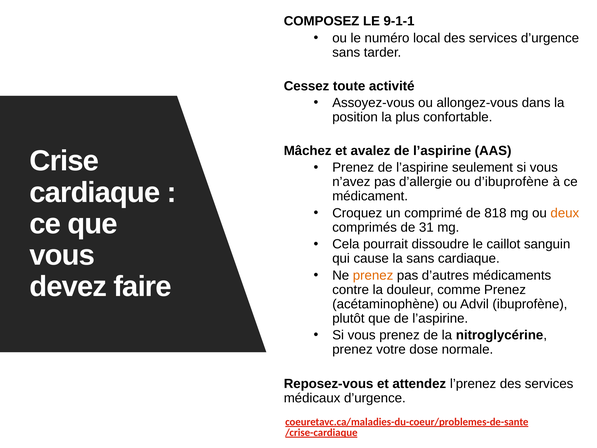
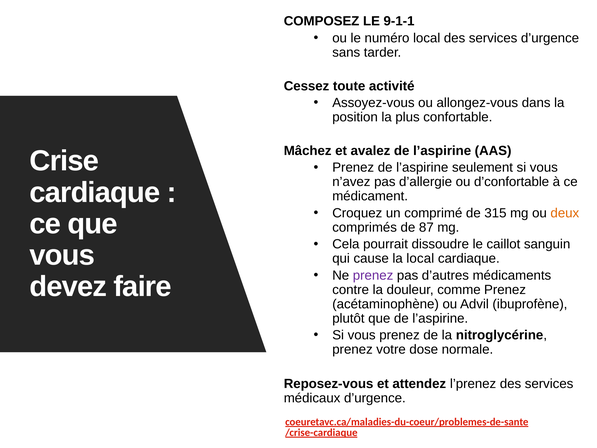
d’ibuprofène: d’ibuprofène -> d’confortable (512, 182)
818: 818 -> 315 (495, 213)
31: 31 -> 87 (426, 227)
la sans: sans -> local (420, 258)
prenez colour: orange -> purple (373, 275)
